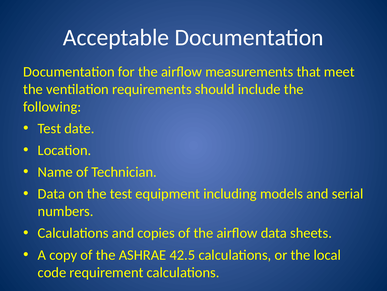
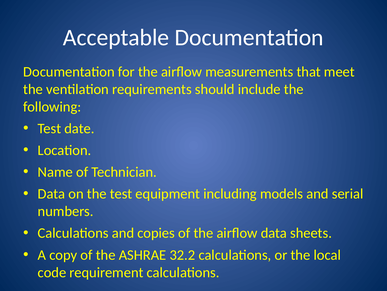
42.5: 42.5 -> 32.2 (182, 254)
